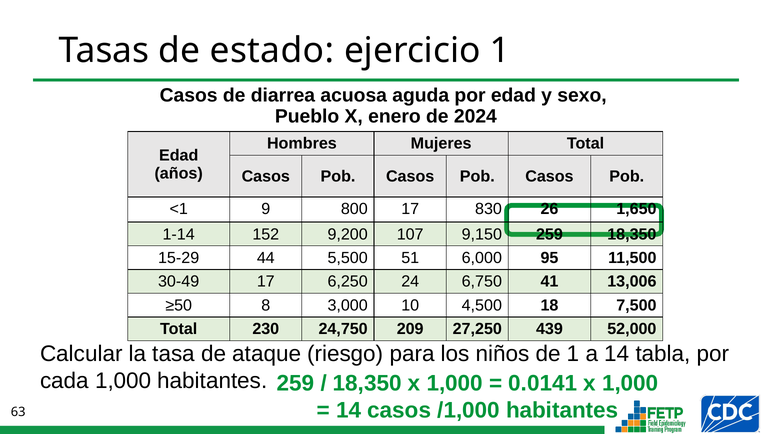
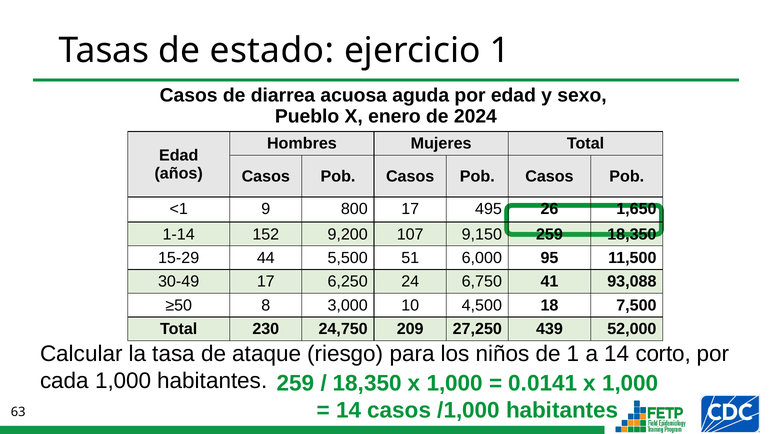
830: 830 -> 495 (488, 209)
13,006: 13,006 -> 93,088 (632, 282)
tabla: tabla -> corto (663, 354)
